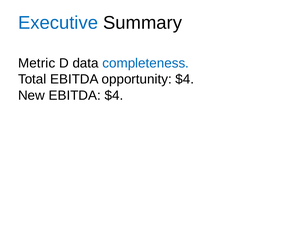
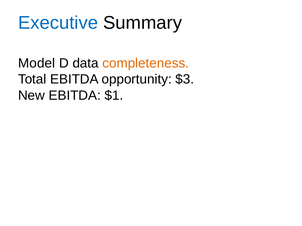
Metric: Metric -> Model (37, 63)
completeness colour: blue -> orange (146, 63)
opportunity $4: $4 -> $3 (185, 79)
EBITDA $4: $4 -> $1 (114, 96)
